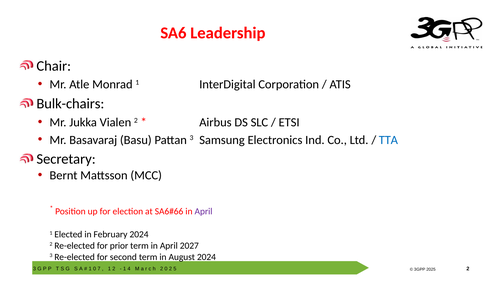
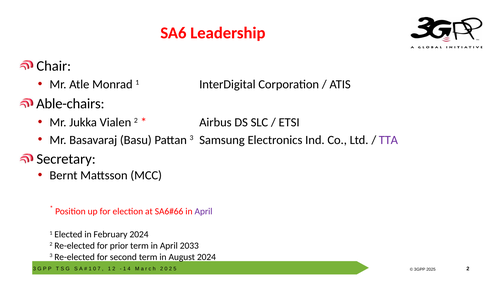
Bulk-chairs: Bulk-chairs -> Able-chairs (70, 104)
TTA colour: blue -> purple (388, 140)
2027: 2027 -> 2033 (189, 245)
